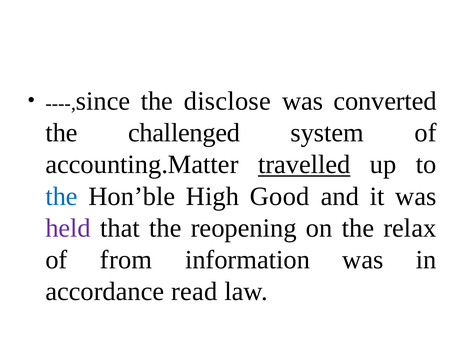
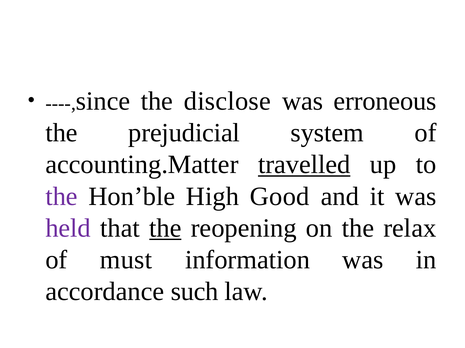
converted: converted -> erroneous (385, 101)
challenged: challenged -> prejudicial (184, 133)
the colour: blue -> purple (61, 197)
the underline: none -> present (165, 228)
from: from -> must (126, 260)
read: read -> such (195, 292)
